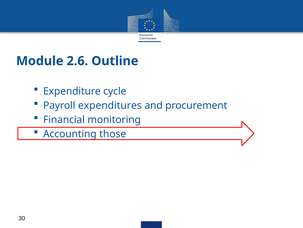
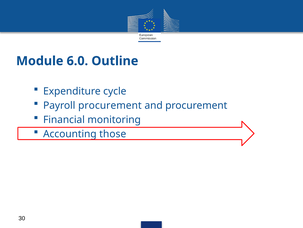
2.6: 2.6 -> 6.0 (77, 61)
Payroll expenditures: expenditures -> procurement (110, 105)
